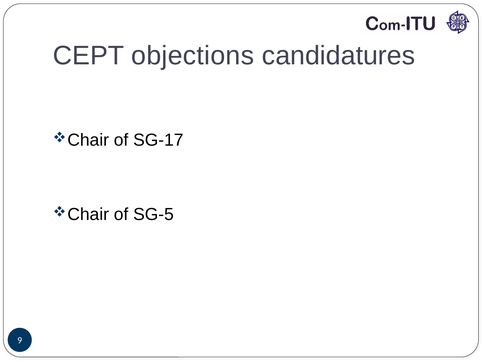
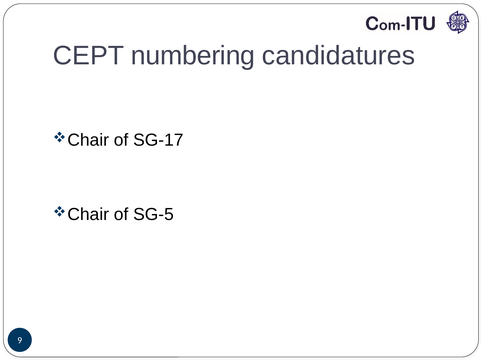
objections: objections -> numbering (193, 56)
